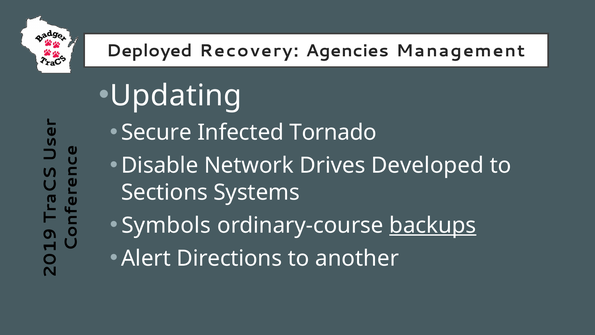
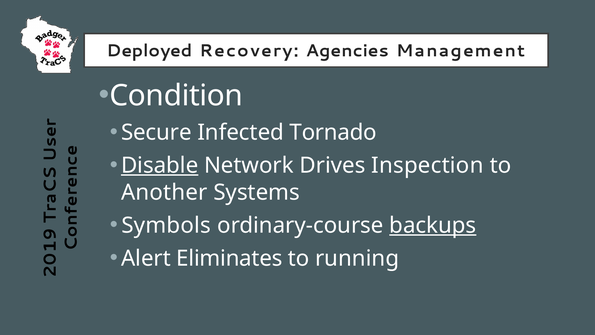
Updating: Updating -> Condition (176, 95)
Disable underline: none -> present (160, 165)
Developed: Developed -> Inspection (427, 165)
Sections: Sections -> Another (164, 192)
Directions: Directions -> Eliminates (229, 258)
another: another -> running (357, 258)
